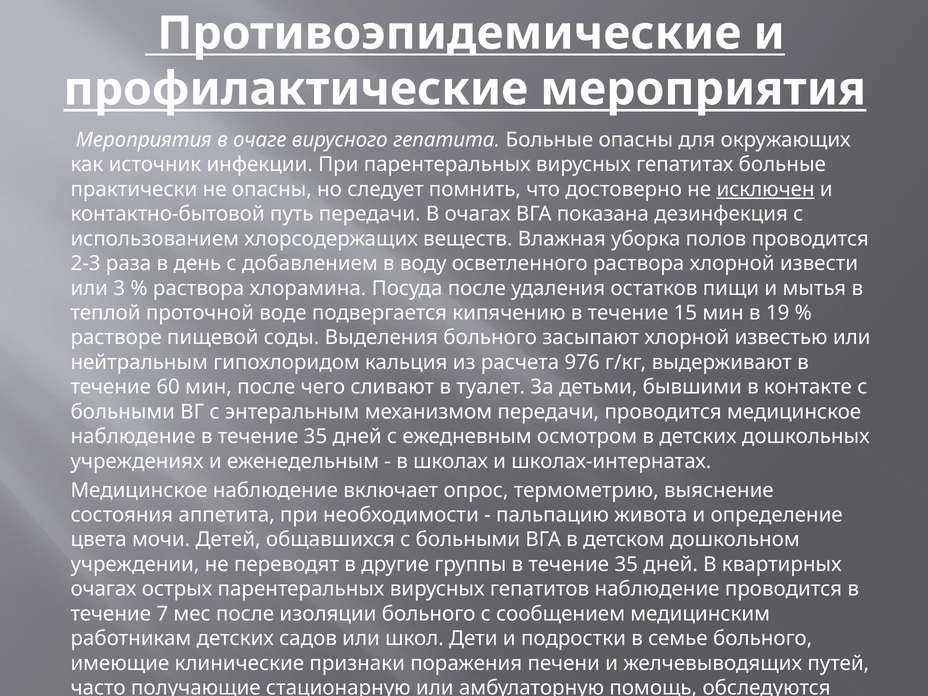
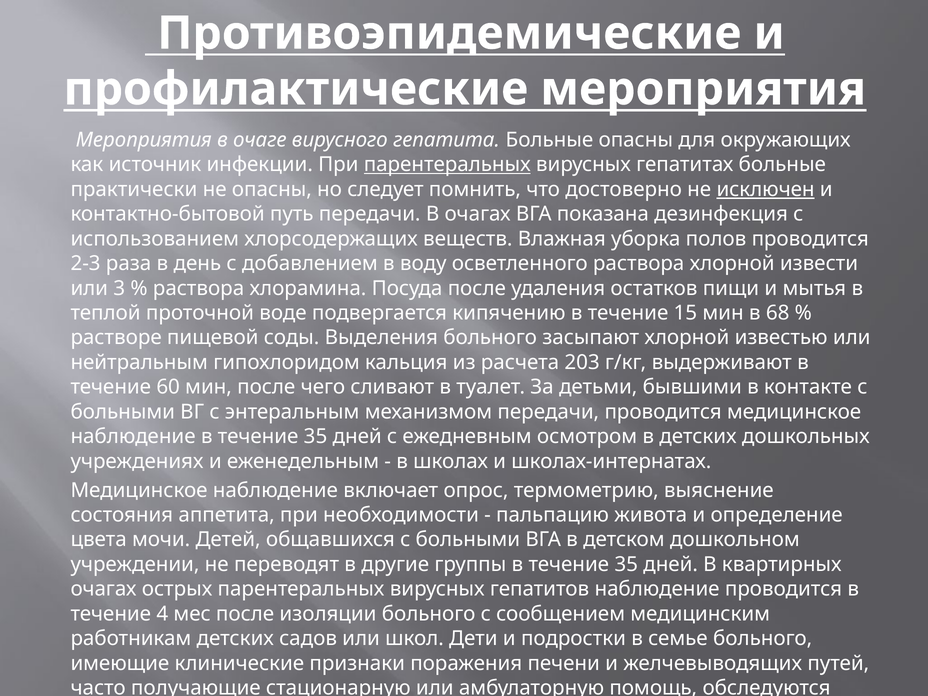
парентеральных underline: none -> present (447, 165)
19: 19 -> 68 (778, 313)
976: 976 -> 203 (582, 362)
7: 7 -> 4 (162, 614)
